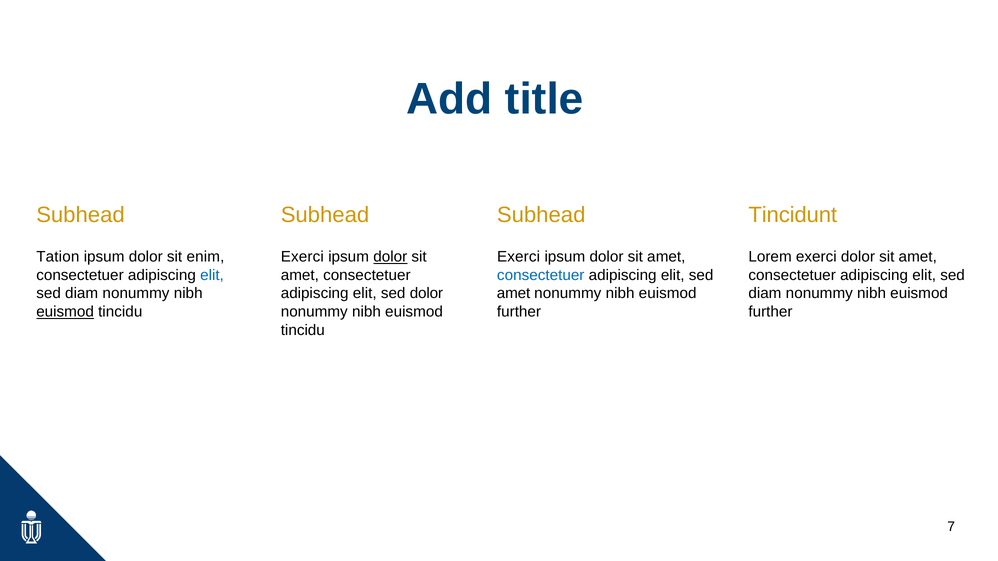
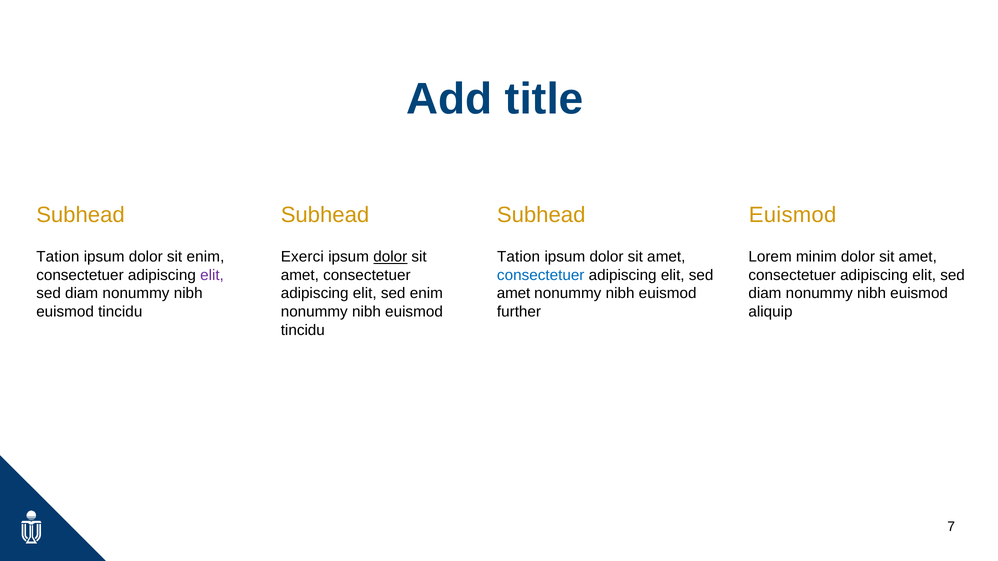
Tincidunt: Tincidunt -> Euismod (793, 215)
Exerci: Exerci -> Tation (519, 257)
Lorem exerci: exerci -> minim (816, 257)
elit colour: blue -> purple (212, 275)
sed dolor: dolor -> enim (426, 294)
euismod underline: present -> none (65, 312)
further: further -> aliquip (770, 312)
